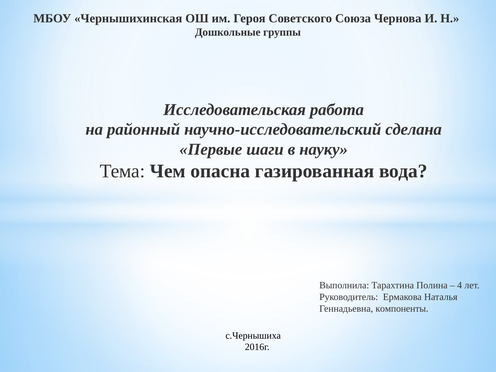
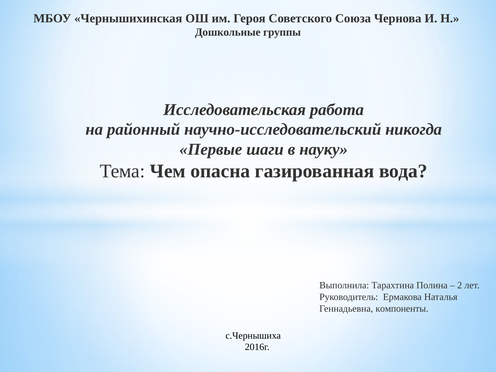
сделана: сделана -> никогда (414, 129)
4: 4 -> 2 (460, 285)
